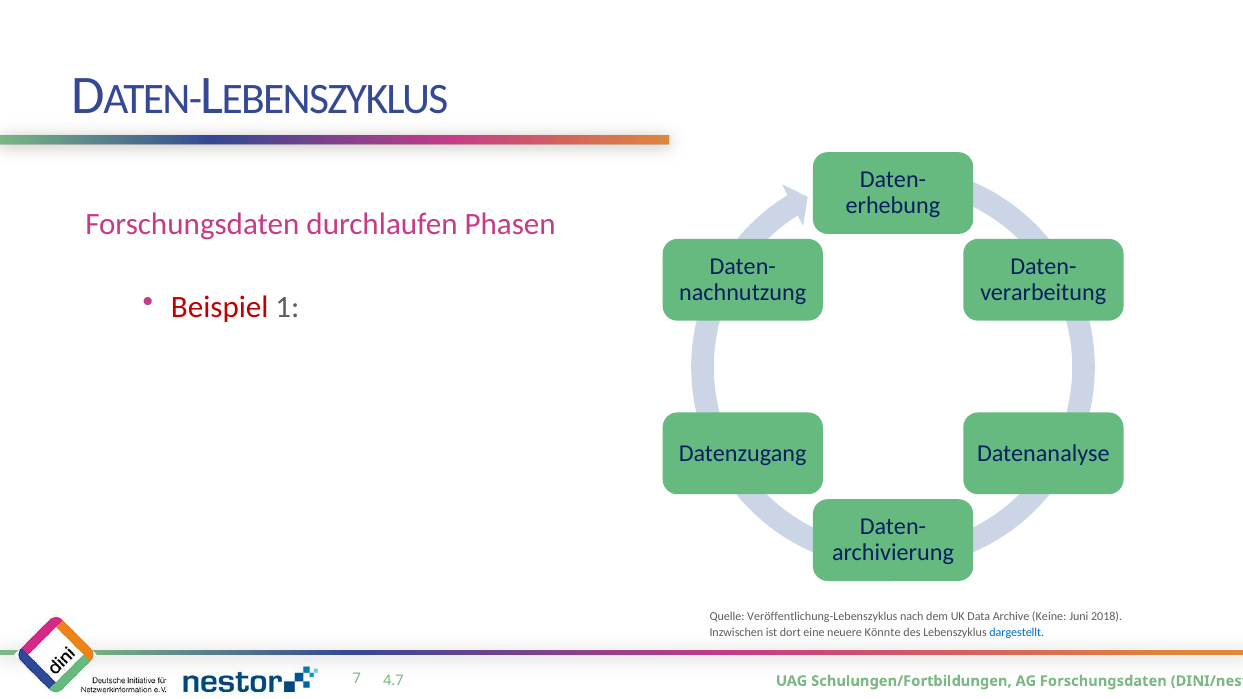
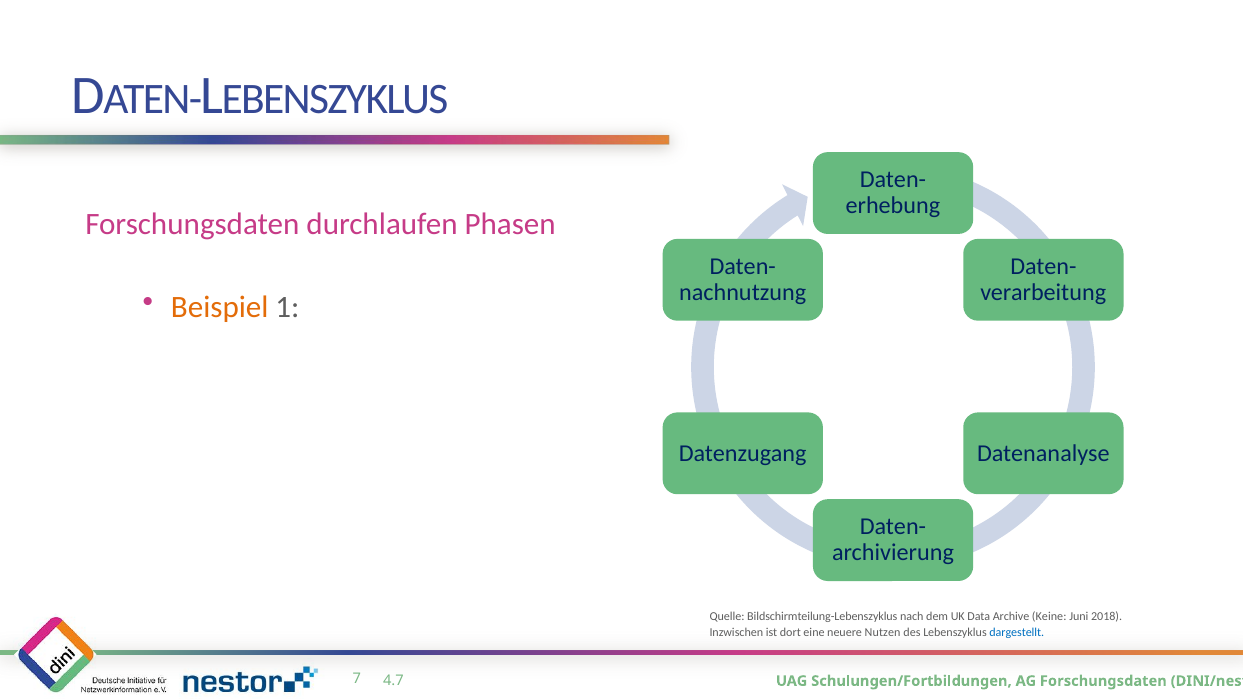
Beispiel colour: red -> orange (220, 308)
Veröffentlichung-Lebenszyklus: Veröffentlichung-Lebenszyklus -> Bildschirmteilung-Lebenszyklus (822, 616)
Könnte: Könnte -> Nutzen (883, 633)
